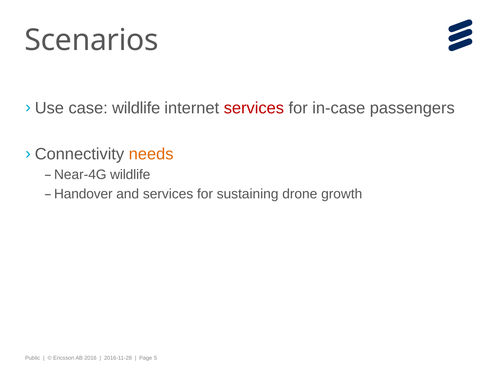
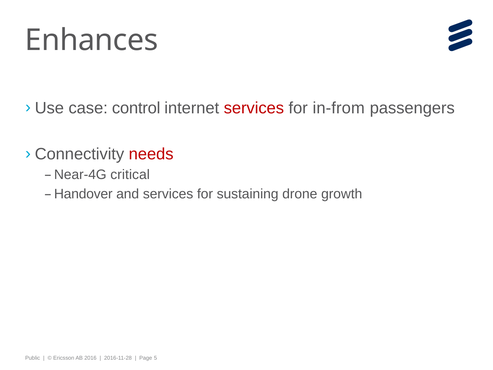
Scenarios: Scenarios -> Enhances (92, 40)
case wildlife: wildlife -> control (136, 108)
in-case: in-case -> in-from (339, 108)
needs colour: orange -> red (151, 154)
Near-4G wildlife: wildlife -> critical (130, 175)
